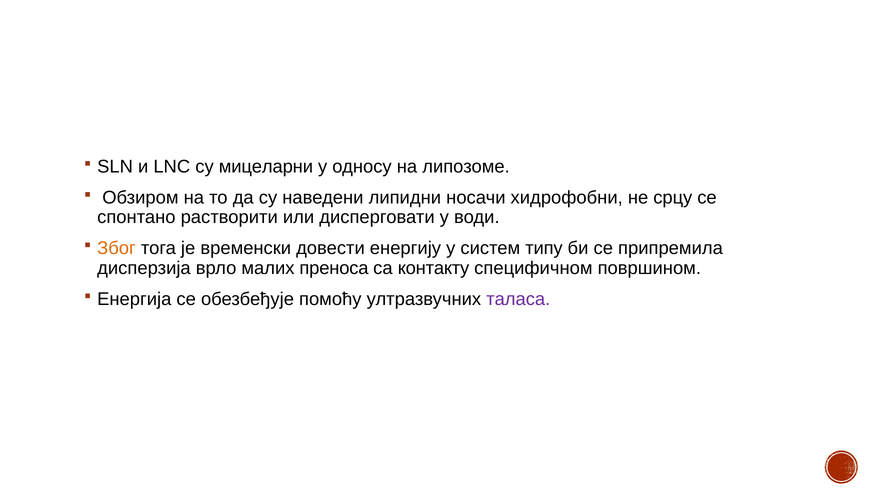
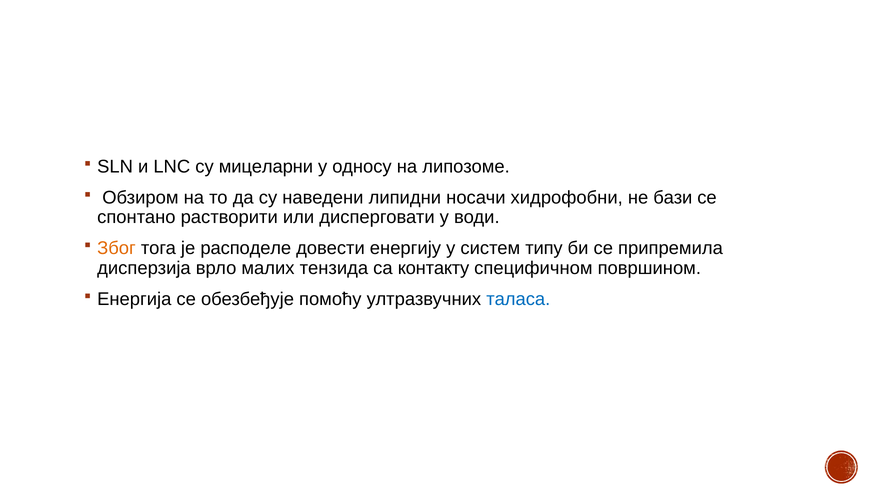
срцу: срцу -> бази (673, 198)
временски: временски -> расподеле (246, 248)
преноса: преноса -> тензида (334, 268)
таласа colour: purple -> blue (518, 299)
